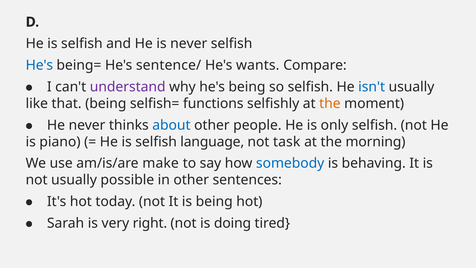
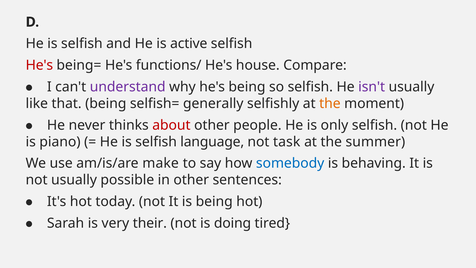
is never: never -> active (189, 44)
He's colour: blue -> red (39, 65)
sentence/: sentence/ -> functions/ (169, 65)
wants: wants -> house (258, 65)
isn't colour: blue -> purple (372, 87)
functions: functions -> generally (213, 103)
about colour: blue -> red (171, 125)
morning: morning -> summer (375, 142)
right: right -> their (150, 223)
